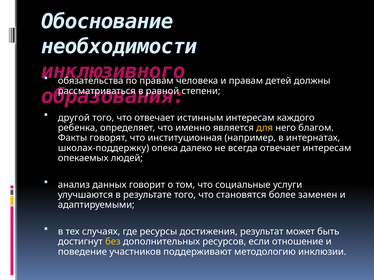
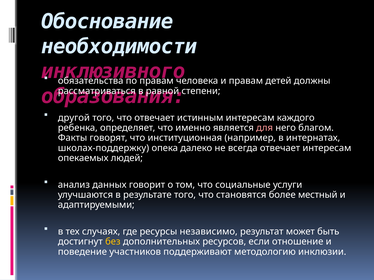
для colour: yellow -> pink (265, 128)
заменен: заменен -> местный (318, 195)
достижения: достижения -> независимо (209, 232)
